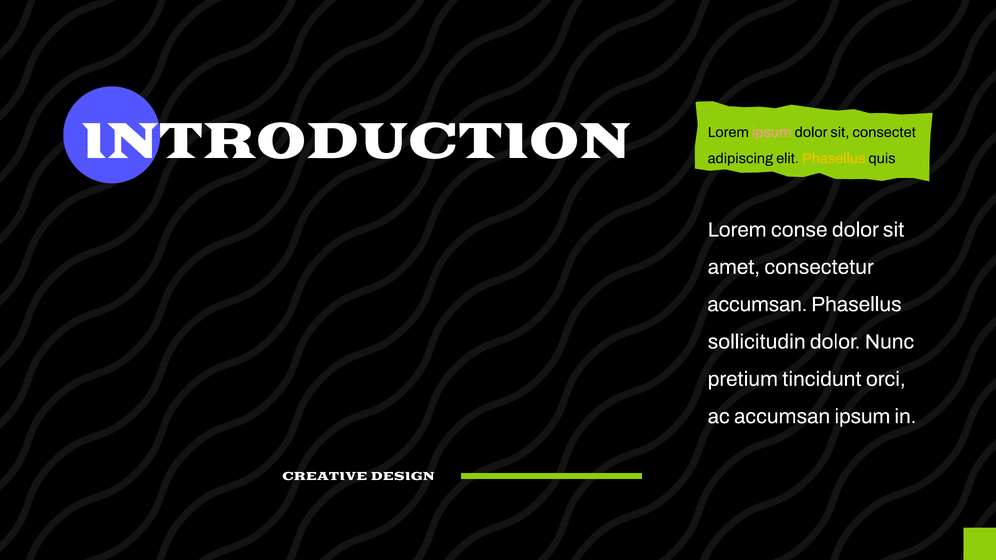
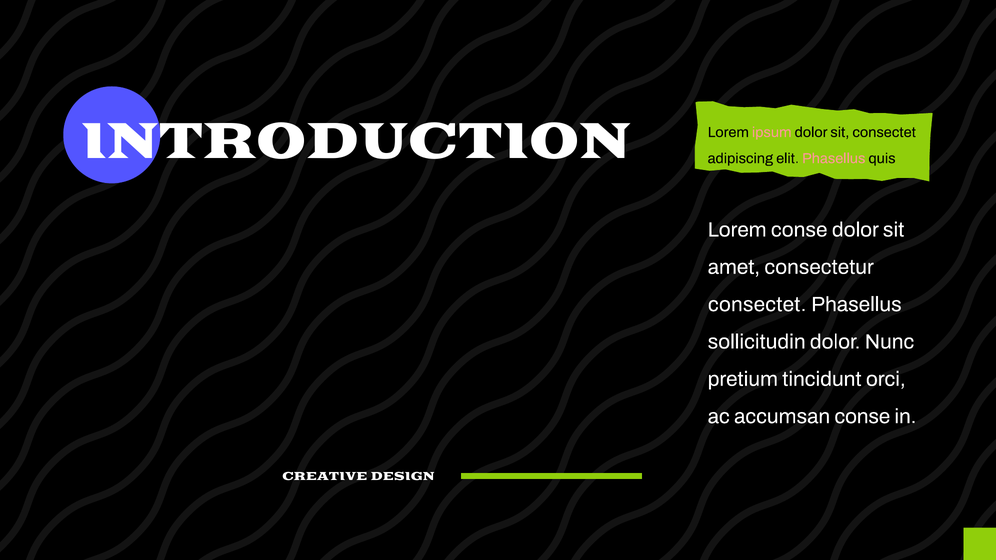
Phasellus colour: yellow -> pink (834, 158)
accumsan: accumsan -> consectet (757, 304)
accumsan ipsum: ipsum -> conse (862, 417)
